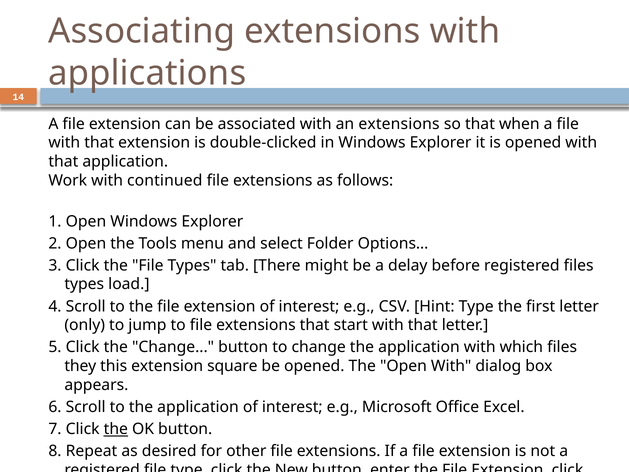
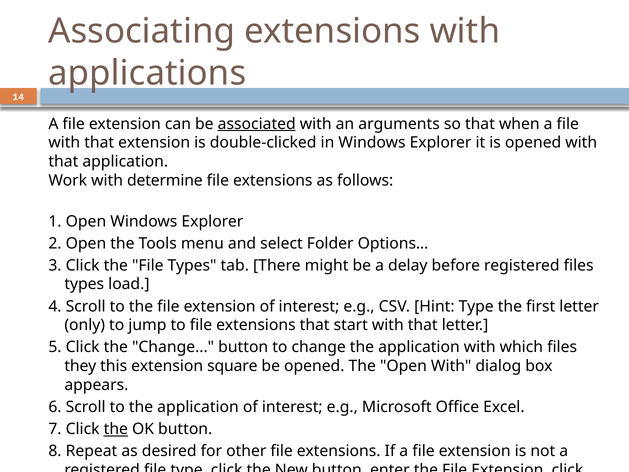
associated underline: none -> present (257, 124)
an extensions: extensions -> arguments (399, 124)
continued: continued -> determine (165, 180)
